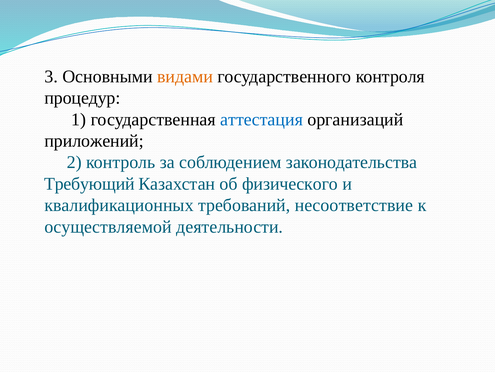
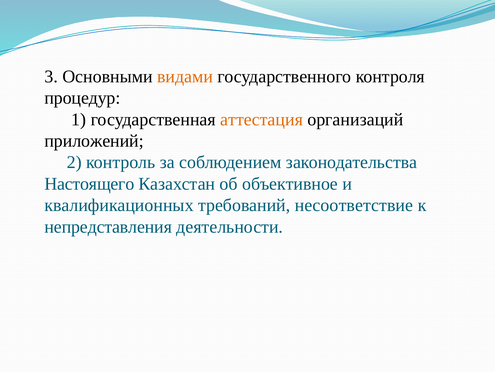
аттестация colour: blue -> orange (262, 119)
Требующий: Требующий -> Настоящего (89, 184)
физического: физического -> объективное (290, 184)
осуществляемой: осуществляемой -> непредставления (108, 226)
